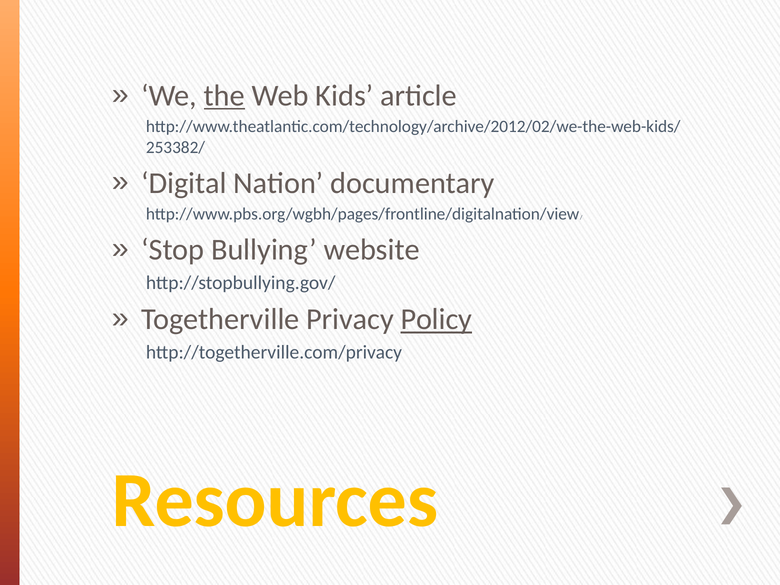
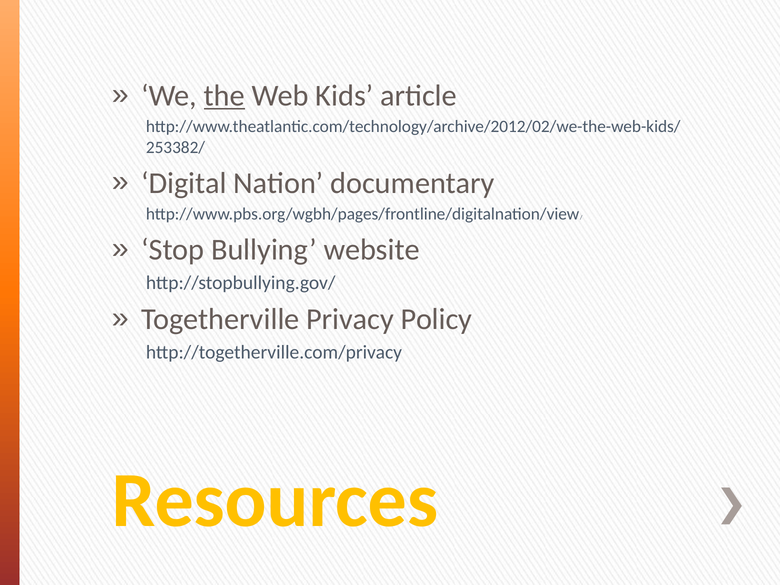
Policy underline: present -> none (436, 319)
